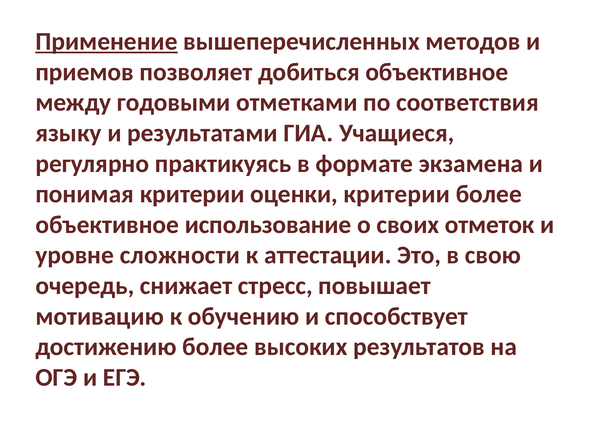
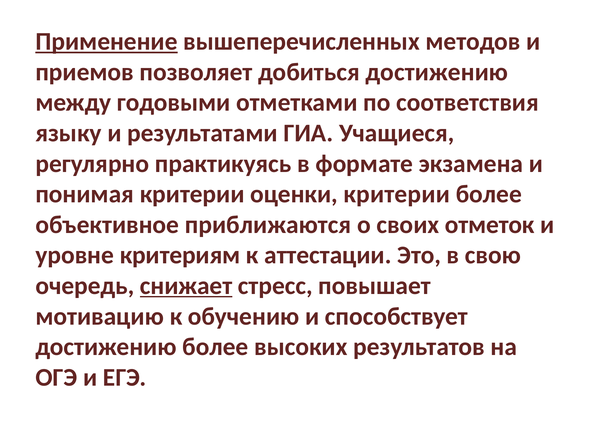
добиться объективное: объективное -> достижению (437, 72)
использование: использование -> приближаются (268, 225)
сложности: сложности -> критериям (180, 255)
снижает underline: none -> present (186, 286)
